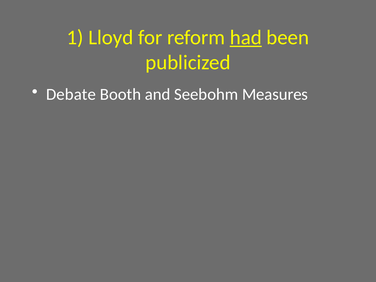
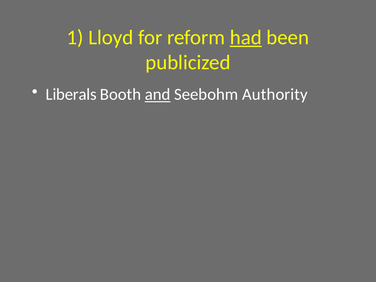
Debate: Debate -> Liberals (71, 94)
and underline: none -> present (158, 94)
Measures: Measures -> Authority (275, 94)
